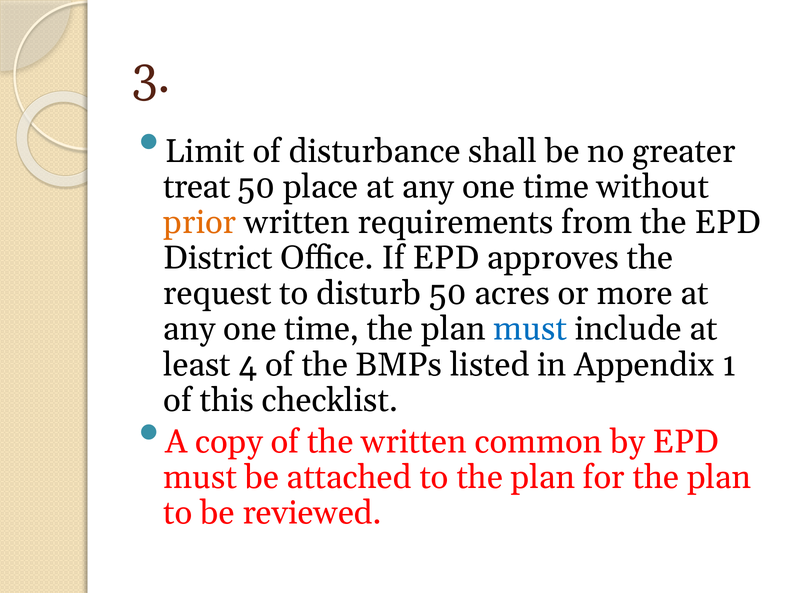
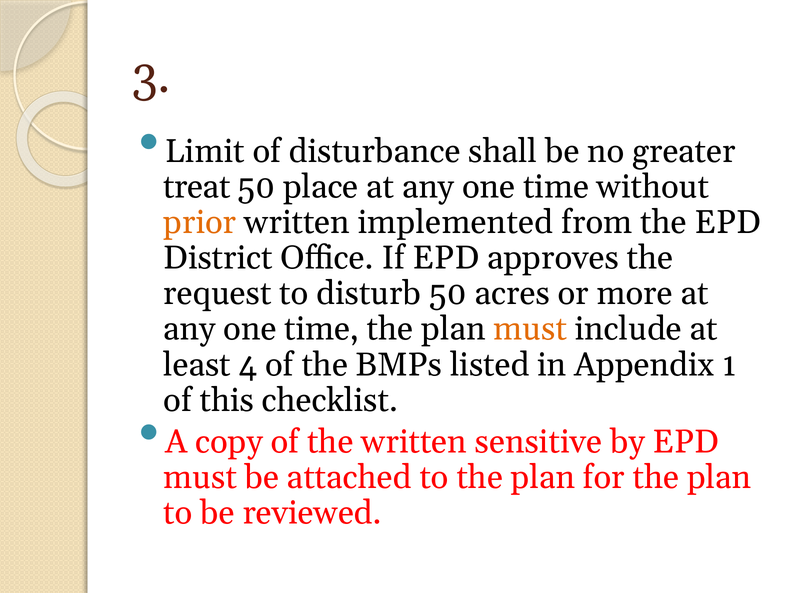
requirements: requirements -> implemented (455, 222)
must colour: blue -> orange (530, 329)
common: common -> sensitive (538, 441)
